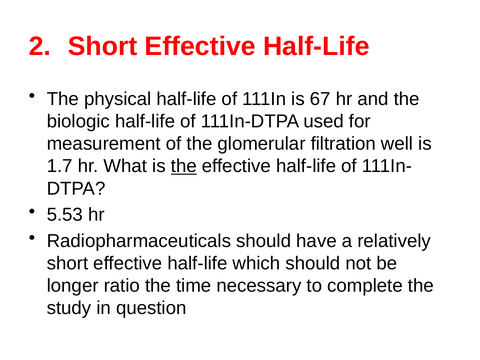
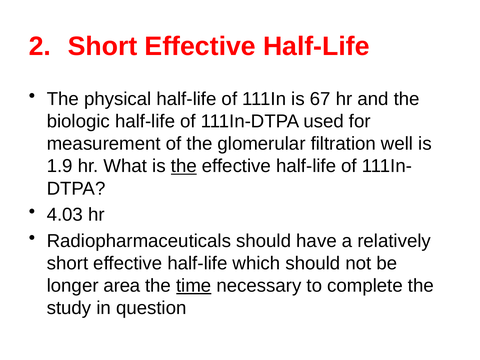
1.7: 1.7 -> 1.9 (60, 166)
5.53: 5.53 -> 4.03 (65, 215)
ratio: ratio -> area (122, 286)
time underline: none -> present (194, 286)
